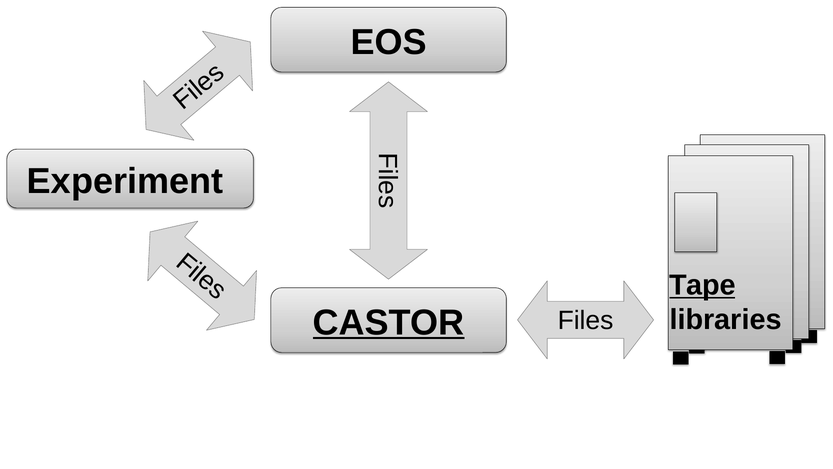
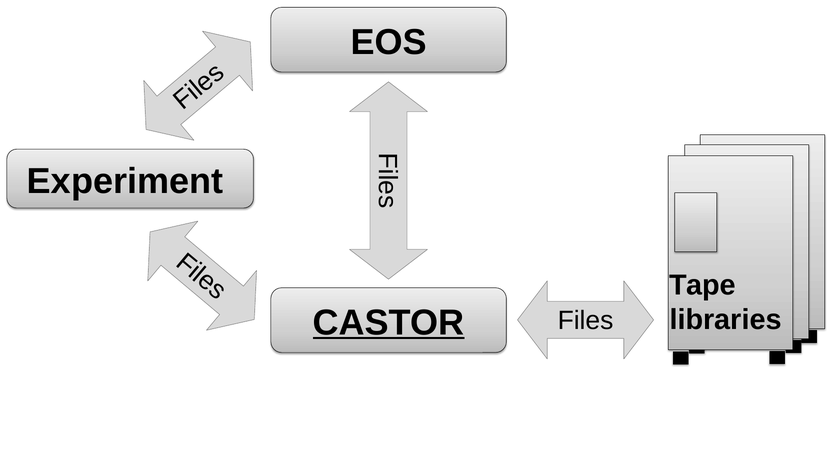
Tape underline: present -> none (702, 285)
